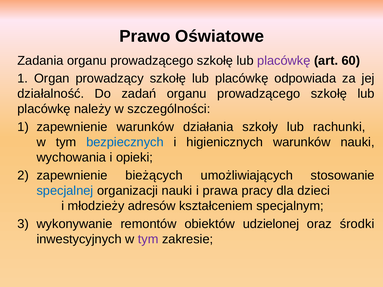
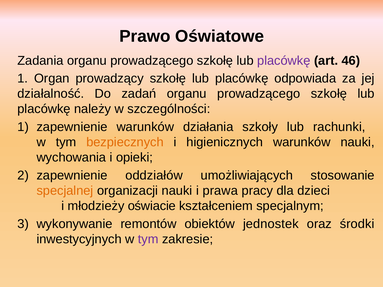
60: 60 -> 46 (351, 61)
bezpiecznych colour: blue -> orange (125, 142)
bieżących: bieżących -> oddziałów (154, 175)
specjalnej colour: blue -> orange (65, 191)
adresów: adresów -> oświacie (152, 206)
udzielonej: udzielonej -> jednostek (271, 224)
